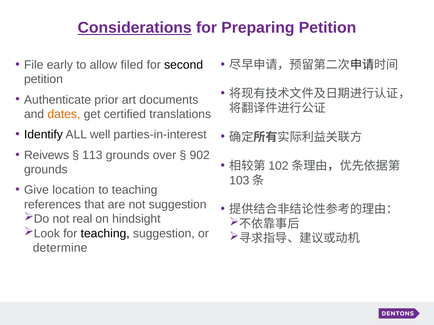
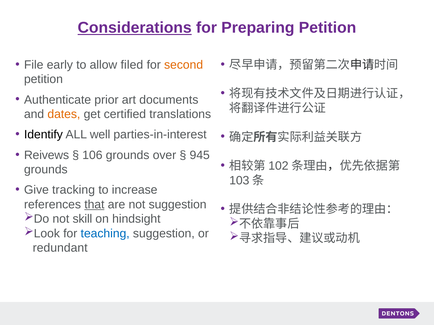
second colour: black -> orange (184, 65)
113: 113 -> 106 (92, 155)
902: 902 -> 945 (200, 155)
location: location -> tracking (74, 190)
to teaching: teaching -> increase (135, 190)
that underline: none -> present (94, 205)
real: real -> skill (82, 219)
teaching colour: black -> blue (105, 234)
determine: determine -> redundant (60, 248)
